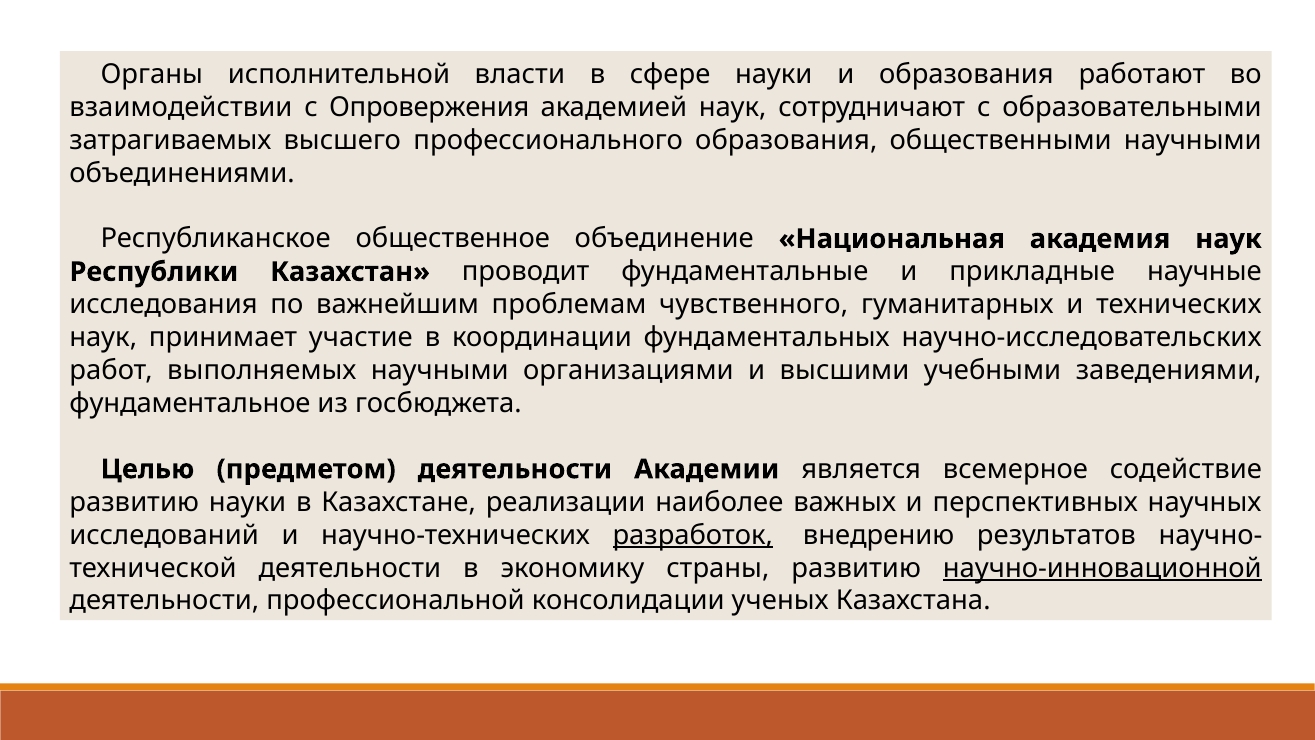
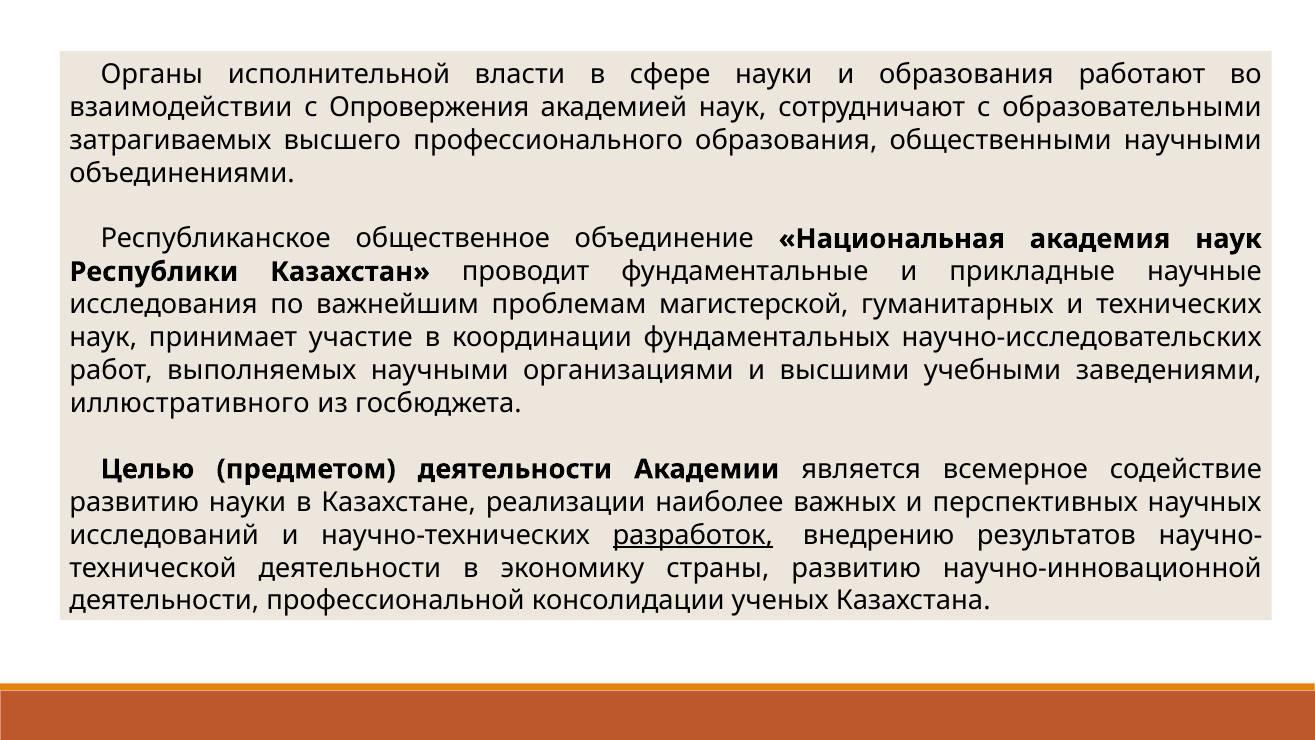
чувственного: чувственного -> магистерской (754, 305)
фундаментальное: фундаментальное -> иллюстративного (190, 403)
научно-инновационной underline: present -> none (1102, 568)
